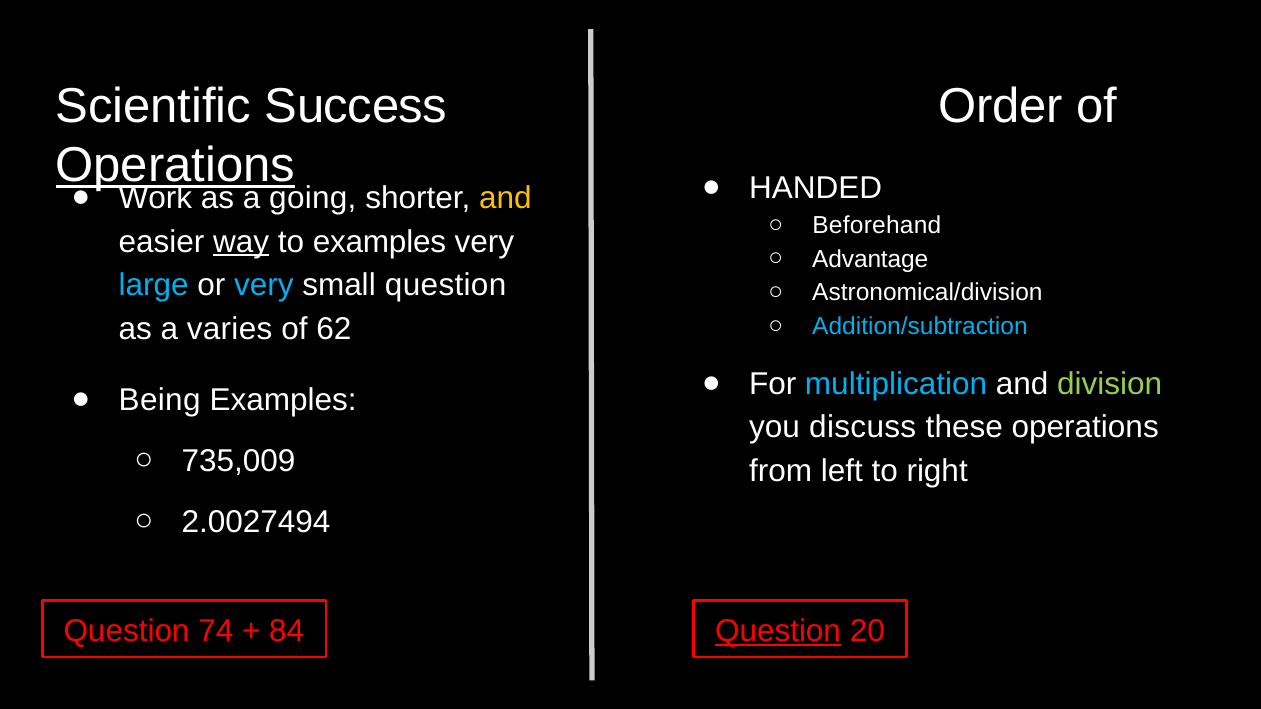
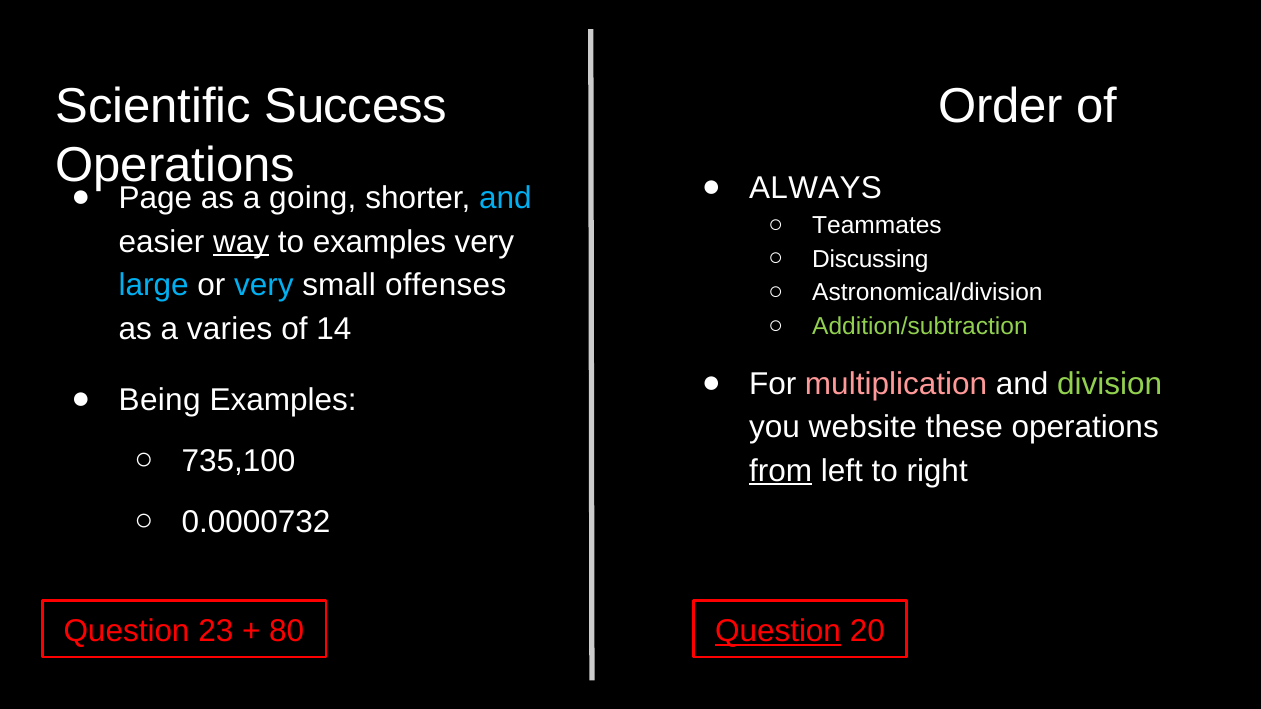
Operations underline: present -> none (175, 166)
HANDED: HANDED -> ALWAYS (815, 188)
Work: Work -> Page (155, 198)
and colour: yellow -> light blue (505, 198)
Beforehand: Beforehand -> Teammates (877, 225)
Advantage: Advantage -> Discussing (870, 259)
small question: question -> offenses (446, 285)
Addition/subtraction colour: light blue -> light green (920, 327)
62: 62 -> 14 (334, 329)
multiplication colour: light blue -> pink (896, 384)
discuss: discuss -> website (863, 428)
735,009: 735,009 -> 735,100 (239, 461)
from underline: none -> present (781, 471)
2.0027494: 2.0027494 -> 0.0000732 (256, 522)
74: 74 -> 23 (216, 631)
84: 84 -> 80 (287, 631)
